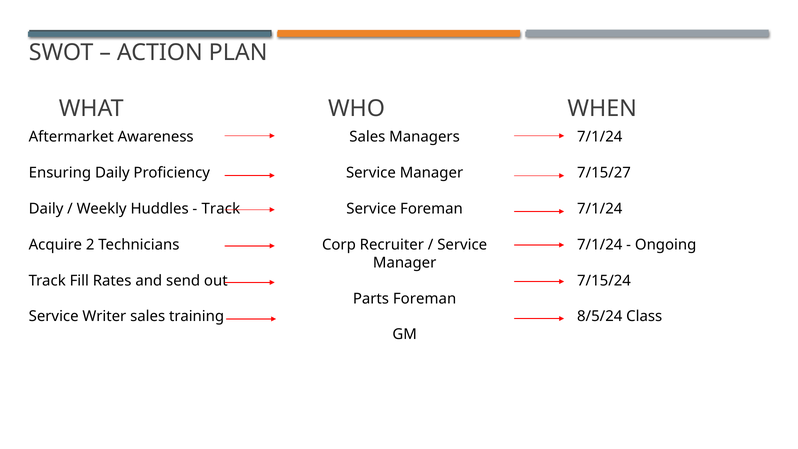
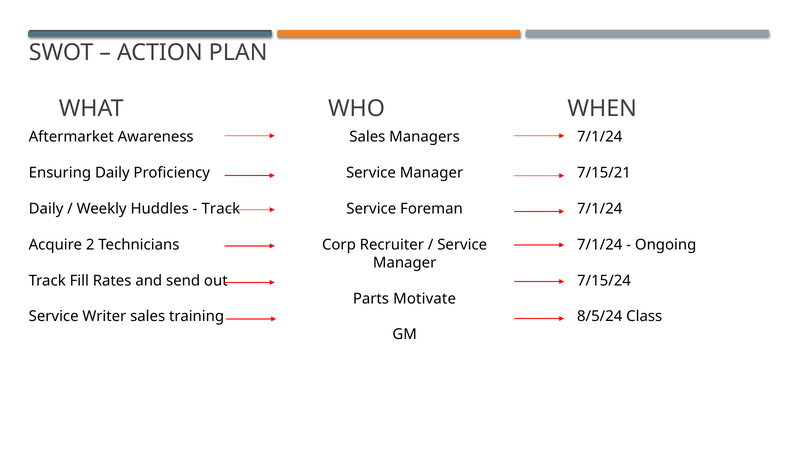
7/15/27: 7/15/27 -> 7/15/21 (604, 173)
Parts Foreman: Foreman -> Motivate (425, 299)
